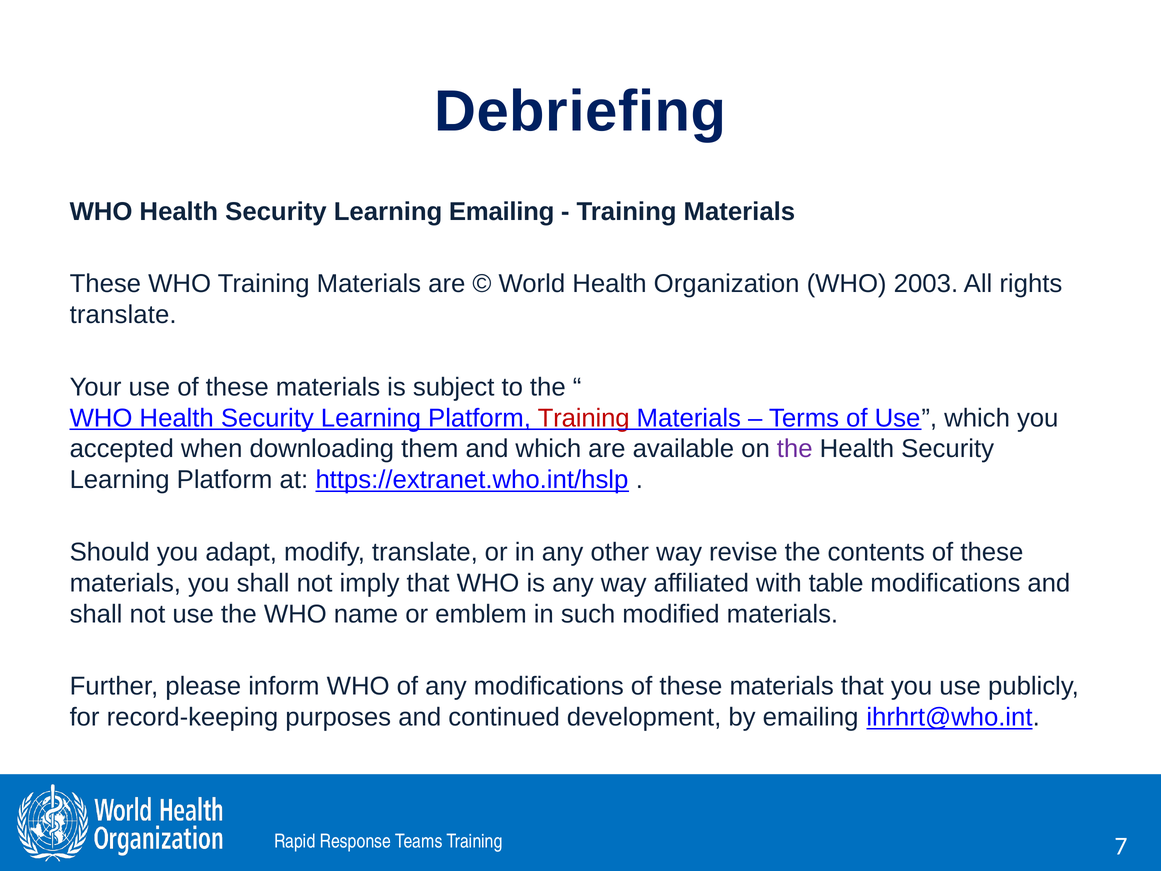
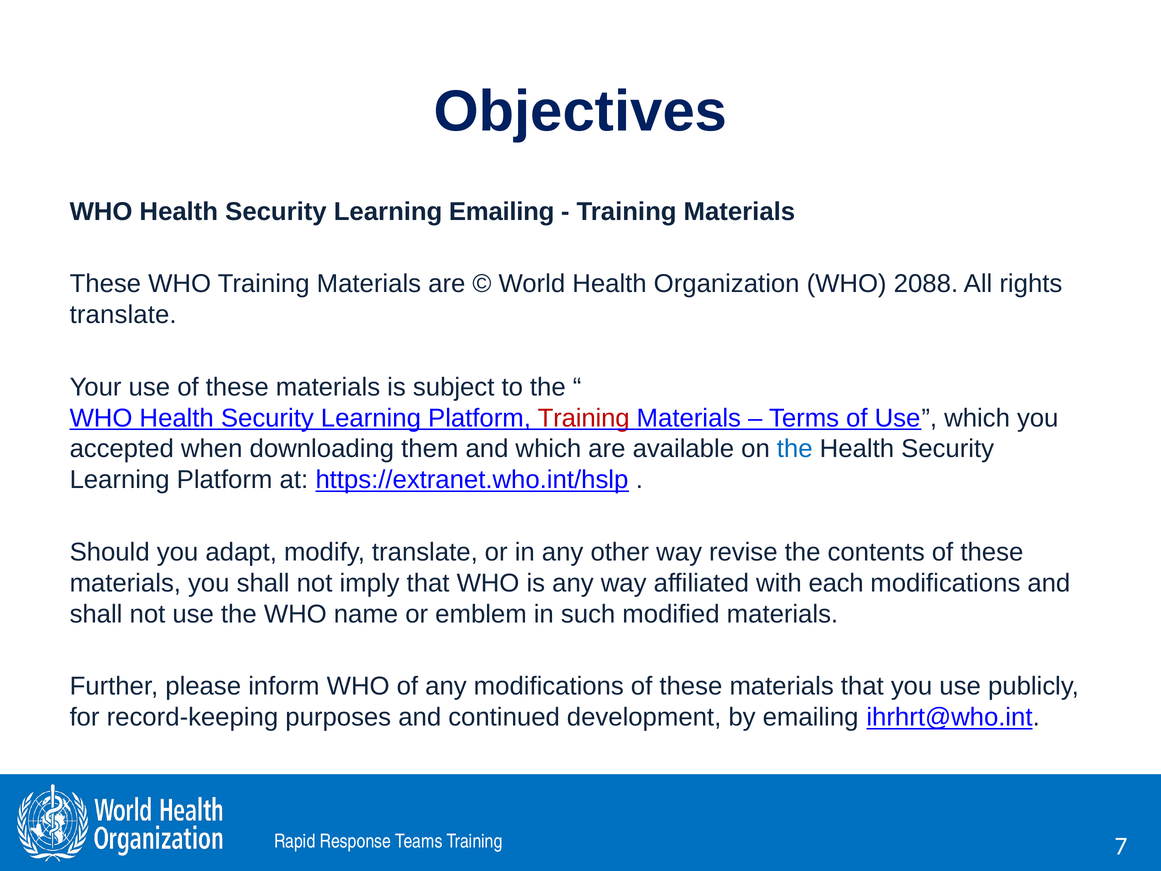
Debriefing: Debriefing -> Objectives (580, 111)
2003: 2003 -> 2088 (926, 284)
the colour: purple -> blue (795, 449)
table: table -> each (836, 583)
